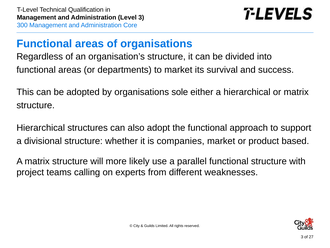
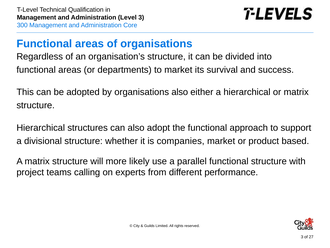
organisations sole: sole -> also (180, 92)
weaknesses: weaknesses -> performance (231, 172)
